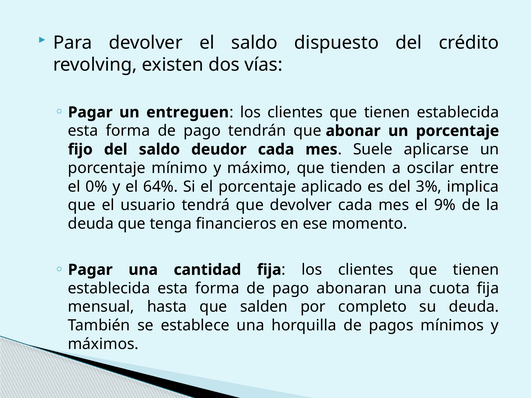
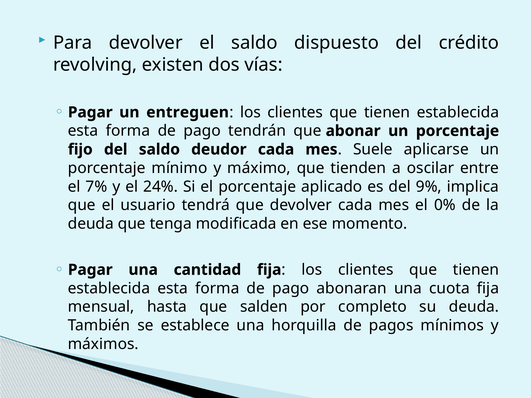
0%: 0% -> 7% (97, 187)
64%: 64% -> 24% (161, 187)
3%: 3% -> 9% (429, 187)
9%: 9% -> 0% (445, 205)
financieros: financieros -> modificada (236, 224)
